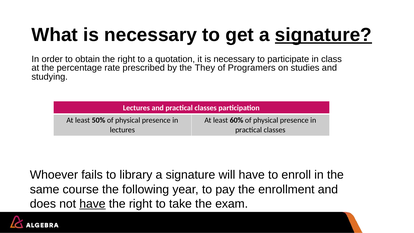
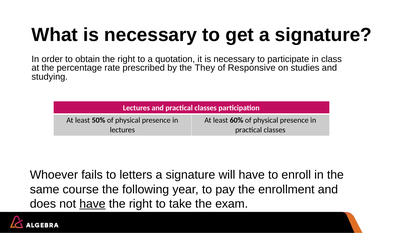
signature underline: present -> none (323, 35)
Programers: Programers -> Responsive (252, 68)
library: library -> letters (136, 175)
